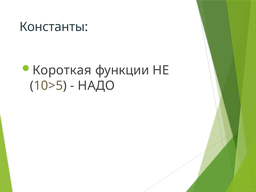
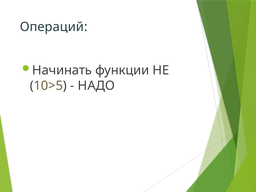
Константы: Константы -> Операций (54, 27)
Короткая: Короткая -> Начинать (62, 70)
